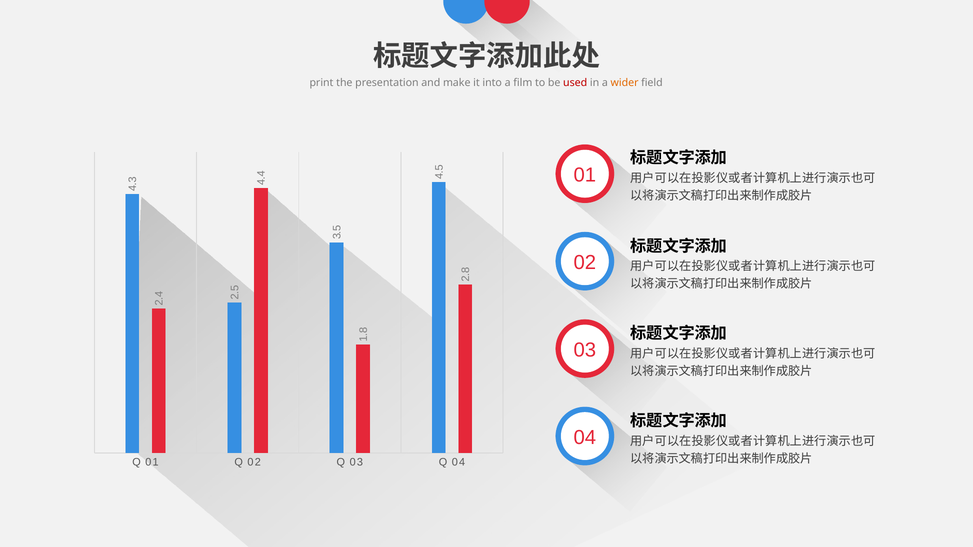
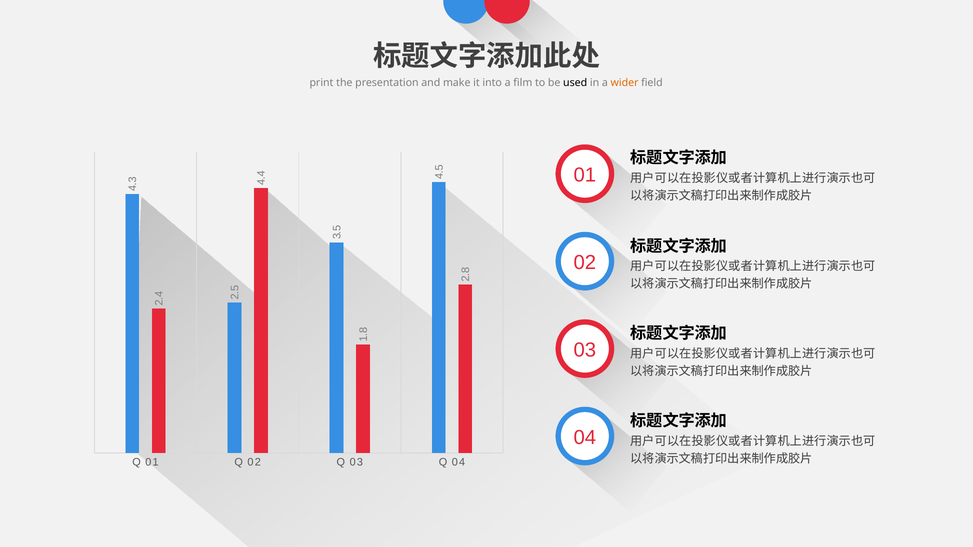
used colour: red -> black (575, 83)
